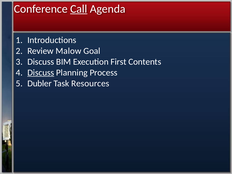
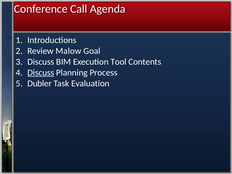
Call underline: present -> none (79, 9)
First: First -> Tool (119, 62)
Resources: Resources -> Evaluation (90, 83)
